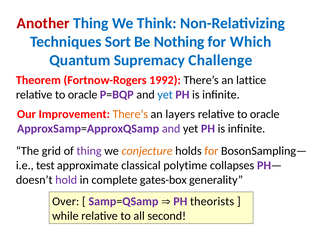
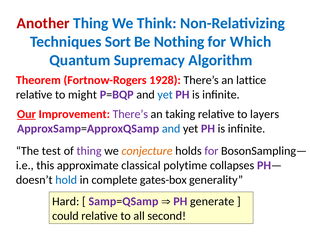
Challenge: Challenge -> Algorithm (221, 60)
1992: 1992 -> 1928 (165, 80)
oracle: oracle -> might (82, 95)
Our underline: none -> present (26, 114)
There’s colour: orange -> purple (130, 114)
layers: layers -> taking (180, 114)
oracle: oracle -> layers (265, 114)
and colour: purple -> blue (171, 129)
grid: grid -> test (51, 151)
for colour: orange -> purple (211, 151)
test: test -> this (45, 166)
hold colour: purple -> blue (66, 180)
Over: Over -> Hard (66, 202)
theorists: theorists -> generate (212, 202)
while: while -> could (65, 216)
